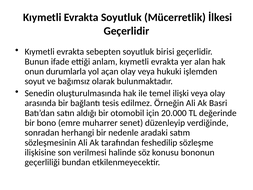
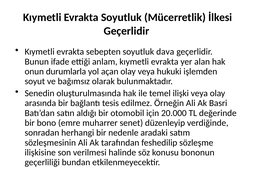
birisi: birisi -> dava (165, 52)
